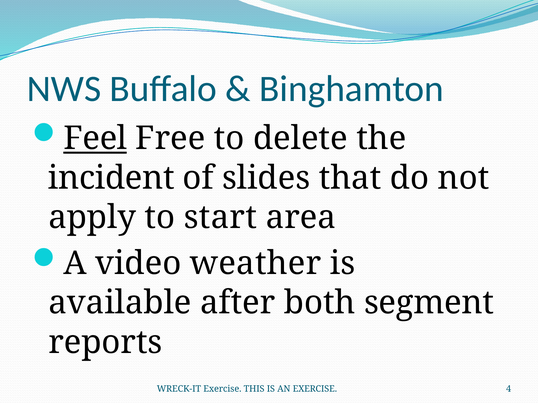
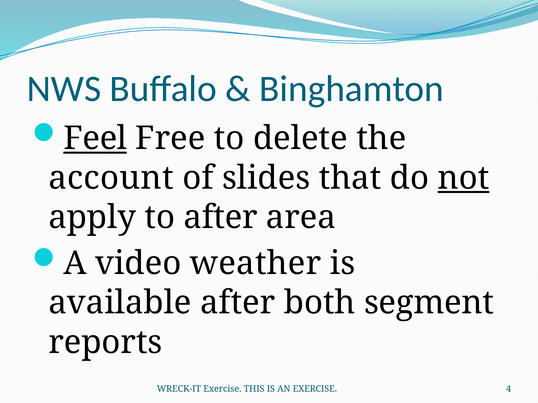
incident: incident -> account (111, 178)
not underline: none -> present (463, 178)
to start: start -> after (221, 218)
